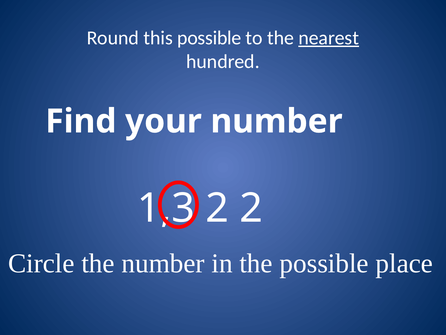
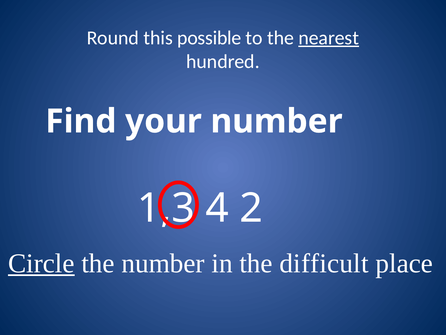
2: 2 -> 4 (217, 208)
Circle underline: none -> present (41, 263)
the possible: possible -> difficult (324, 263)
